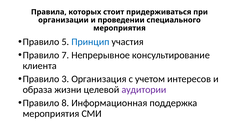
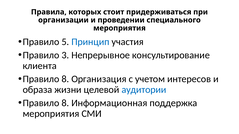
7: 7 -> 3 (65, 55)
3: 3 -> 8 (65, 79)
аудитории colour: purple -> blue (144, 90)
